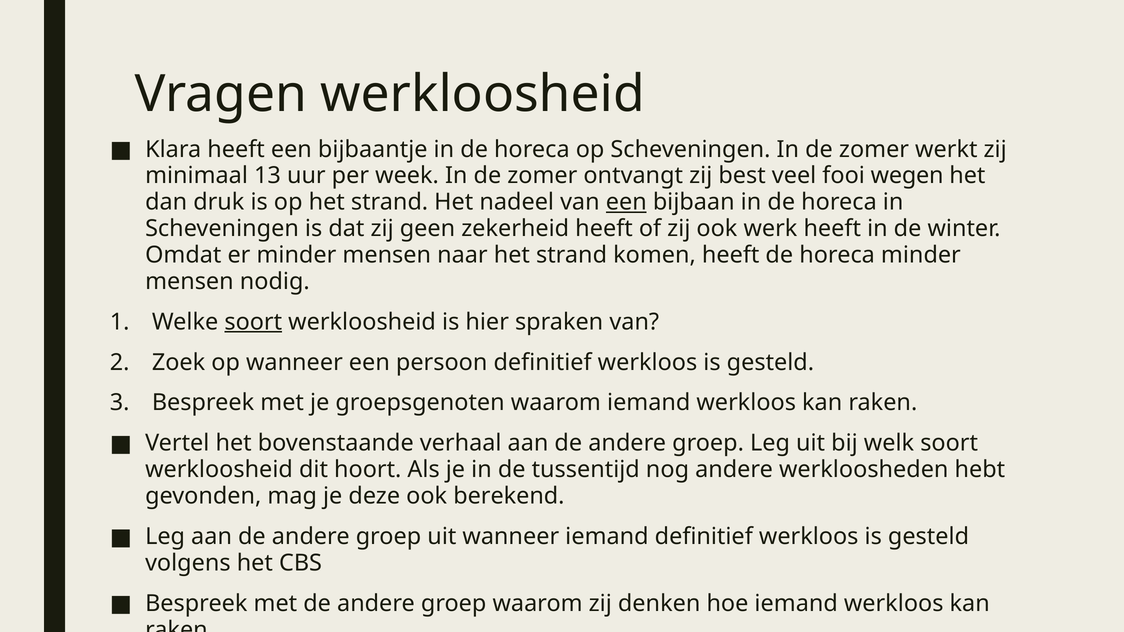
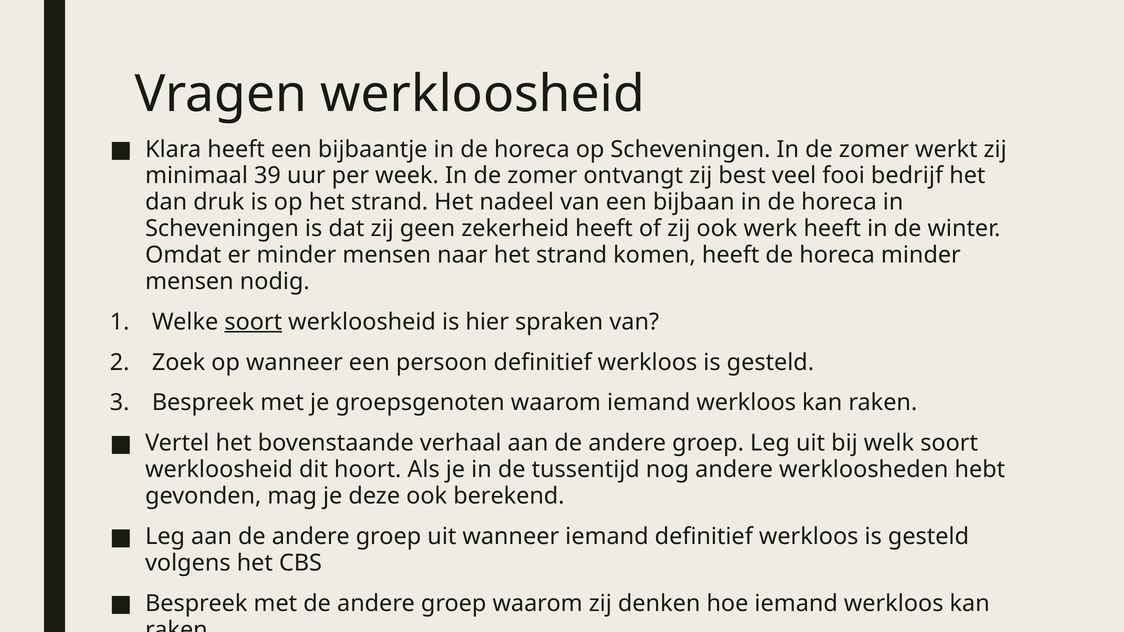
13: 13 -> 39 (267, 176)
wegen: wegen -> bedrijf (907, 176)
een underline: present -> none (626, 202)
